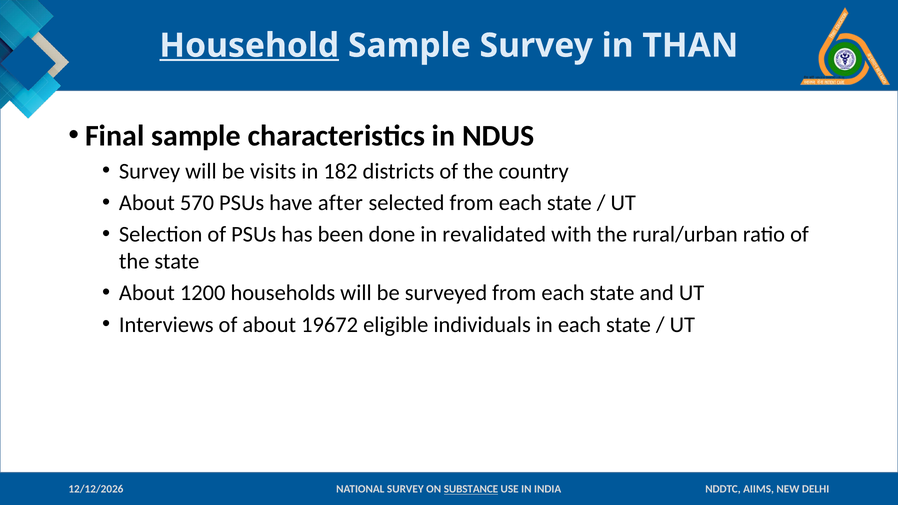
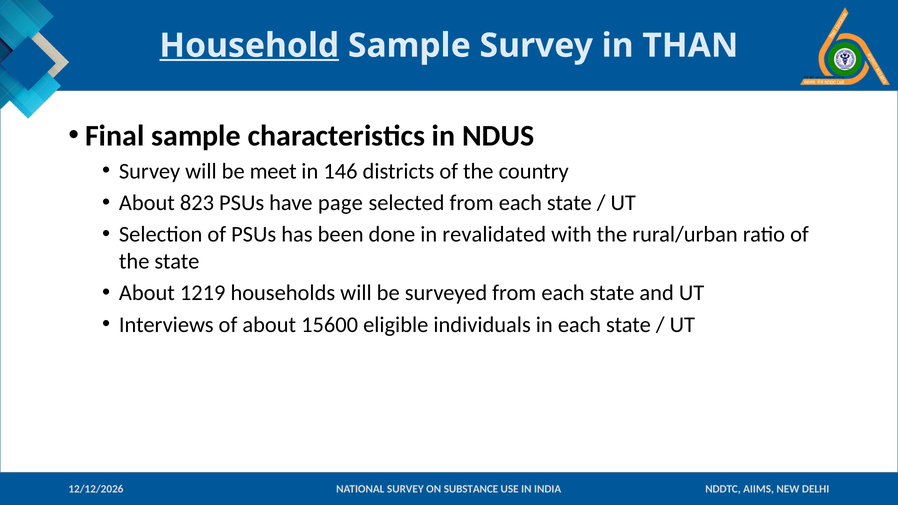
visits: visits -> meet (273, 171)
182: 182 -> 146 (340, 171)
570: 570 -> 823 (197, 203)
after: after -> page (340, 203)
1200: 1200 -> 1219 (203, 293)
19672: 19672 -> 15600 (330, 325)
SUBSTANCE underline: present -> none (471, 489)
